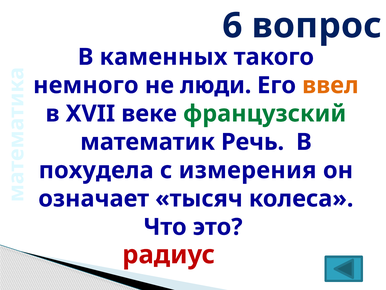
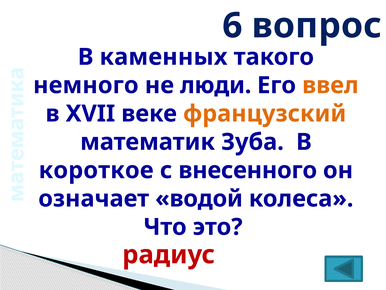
французский colour: green -> orange (265, 113)
Речь: Речь -> Зуба (252, 142)
похудела: похудела -> короткое (96, 170)
измерения: измерения -> внесенного (248, 170)
тысяч: тысяч -> водой (199, 198)
